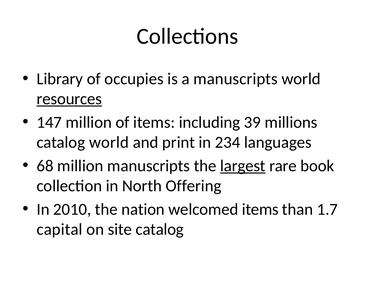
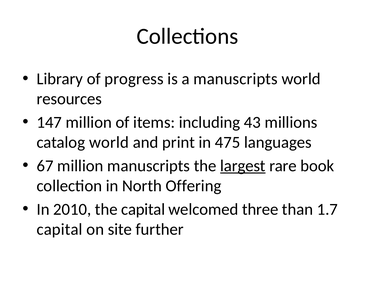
occupies: occupies -> progress (134, 79)
resources underline: present -> none (69, 99)
39: 39 -> 43 (252, 122)
234: 234 -> 475 (228, 142)
68: 68 -> 67 (45, 165)
the nation: nation -> capital (143, 209)
welcomed items: items -> three (260, 209)
site catalog: catalog -> further (160, 229)
